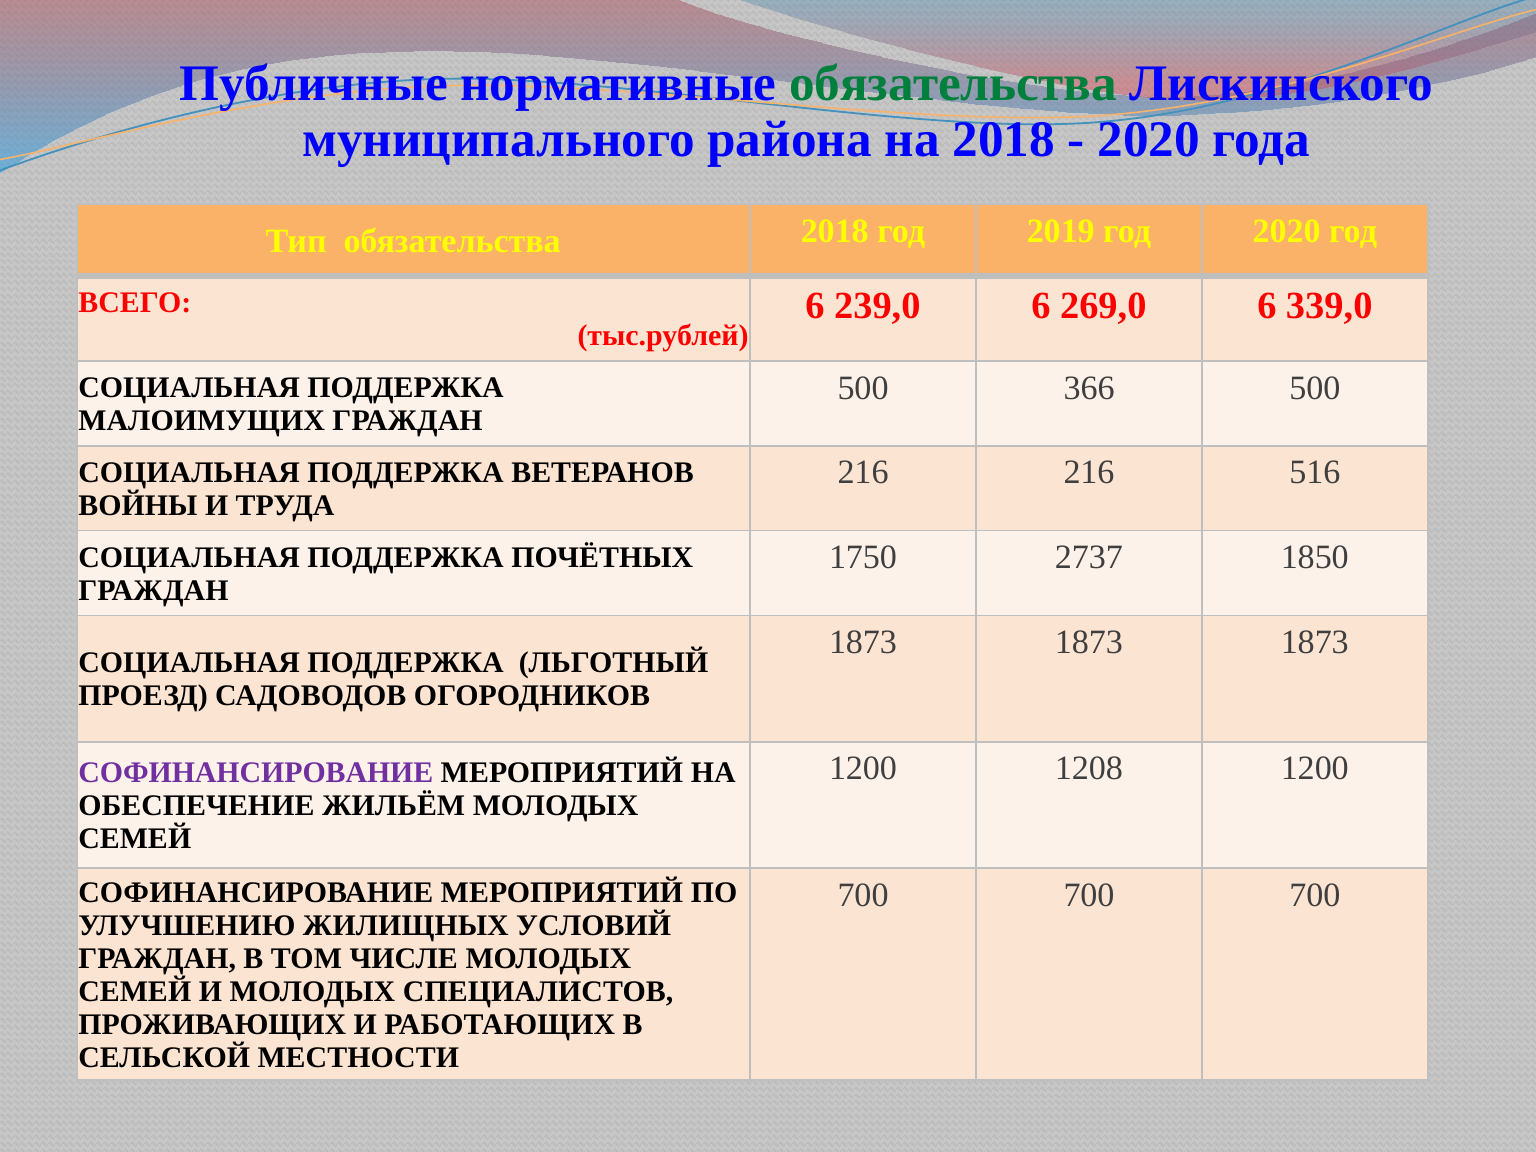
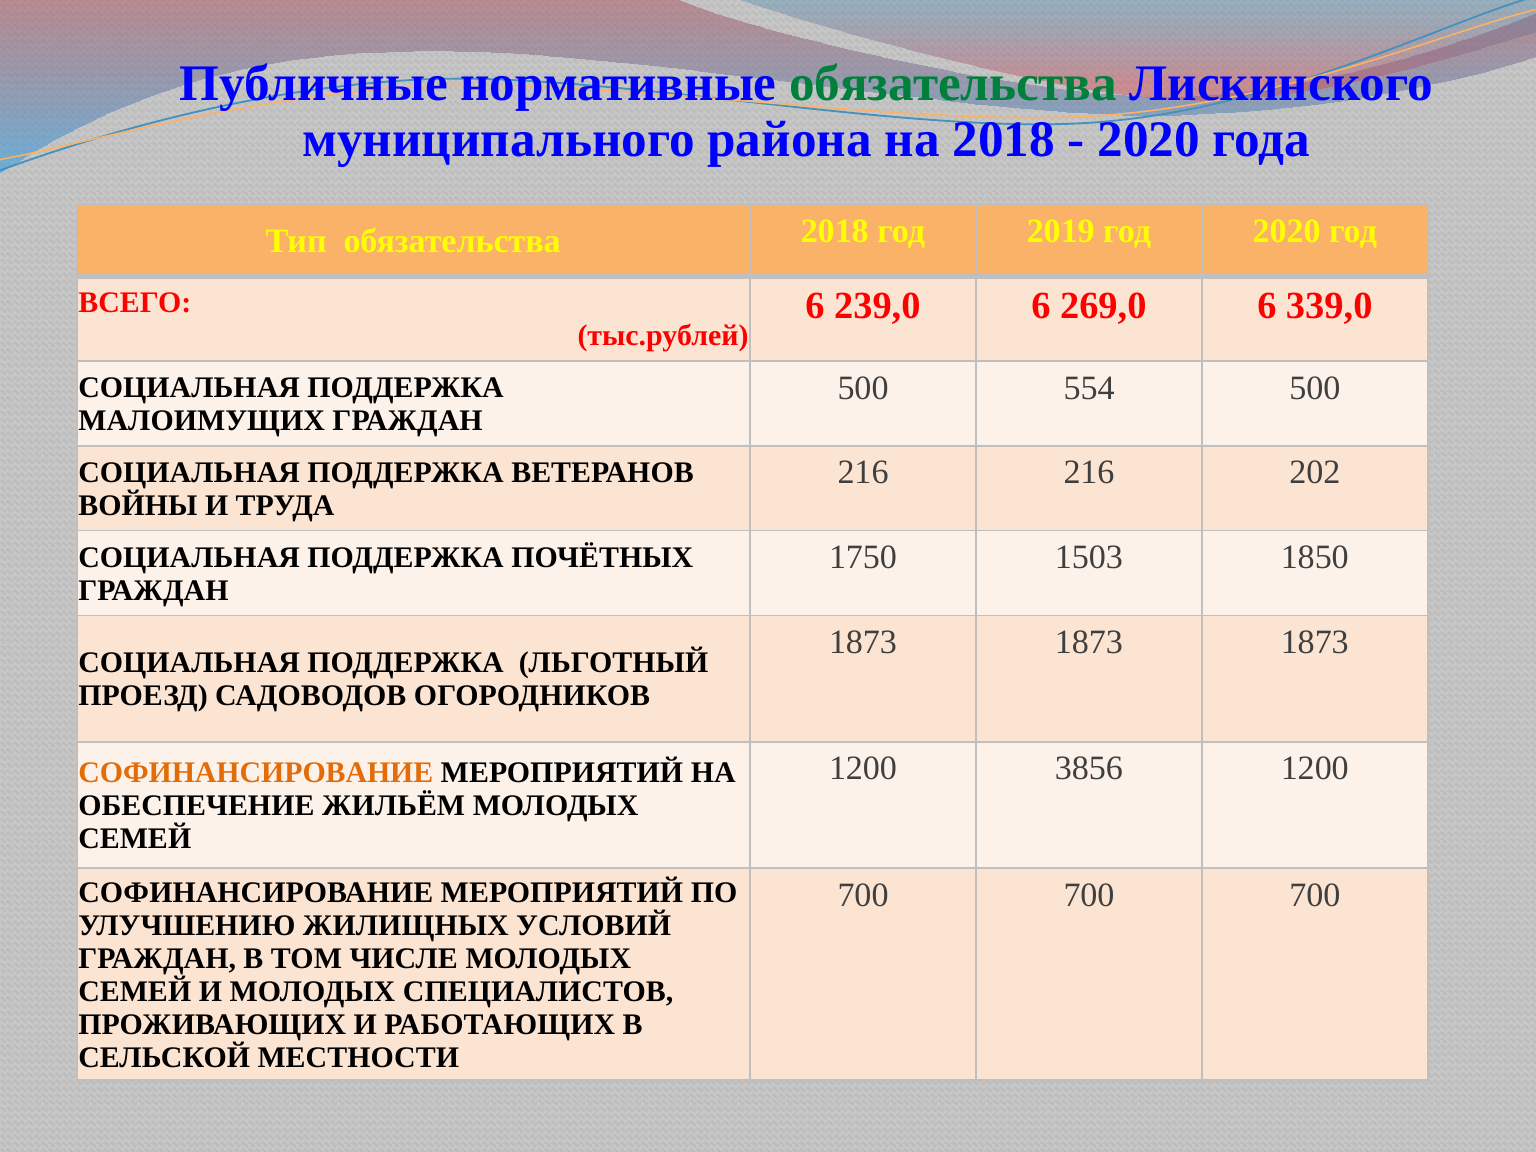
366: 366 -> 554 (1089, 388)
516: 516 -> 202 (1315, 473)
2737: 2737 -> 1503 (1089, 557)
1208: 1208 -> 3856 (1089, 769)
СОФИНАНСИРОВАНИЕ colour: purple -> orange (256, 773)
